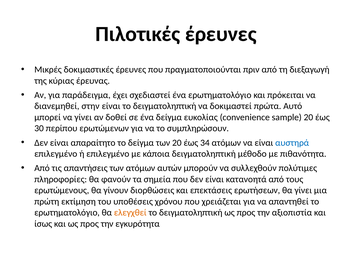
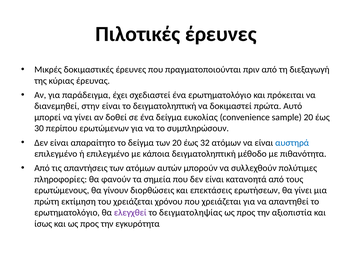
34: 34 -> 32 (205, 143)
του υποθέσεις: υποθέσεις -> χρειάζεται (133, 202)
ελεγχθεί colour: orange -> purple (130, 213)
δειγματοληπτική: δειγματοληπτική -> δειγματοληψίας (191, 213)
